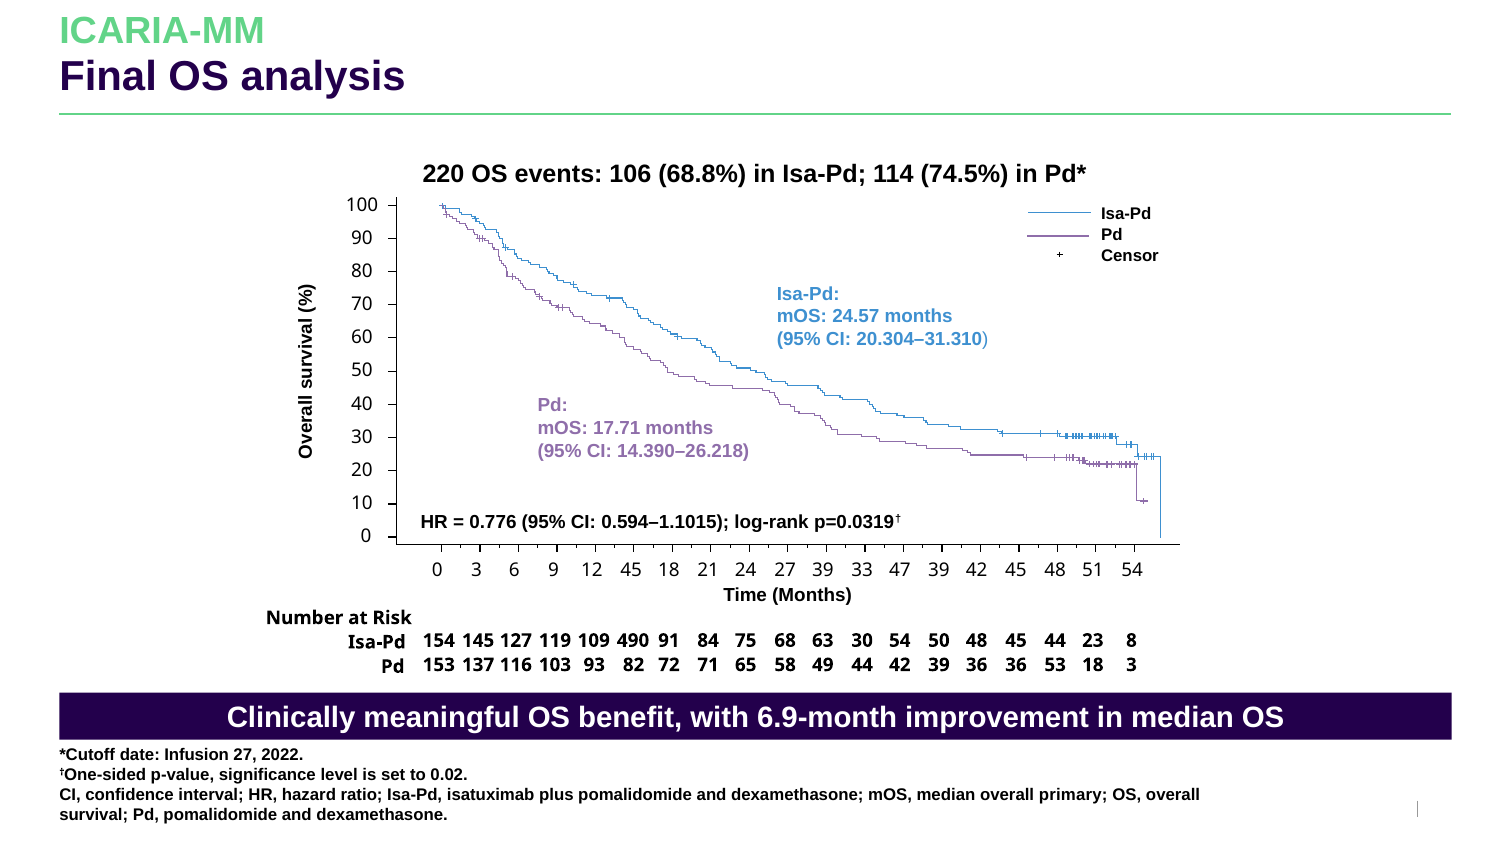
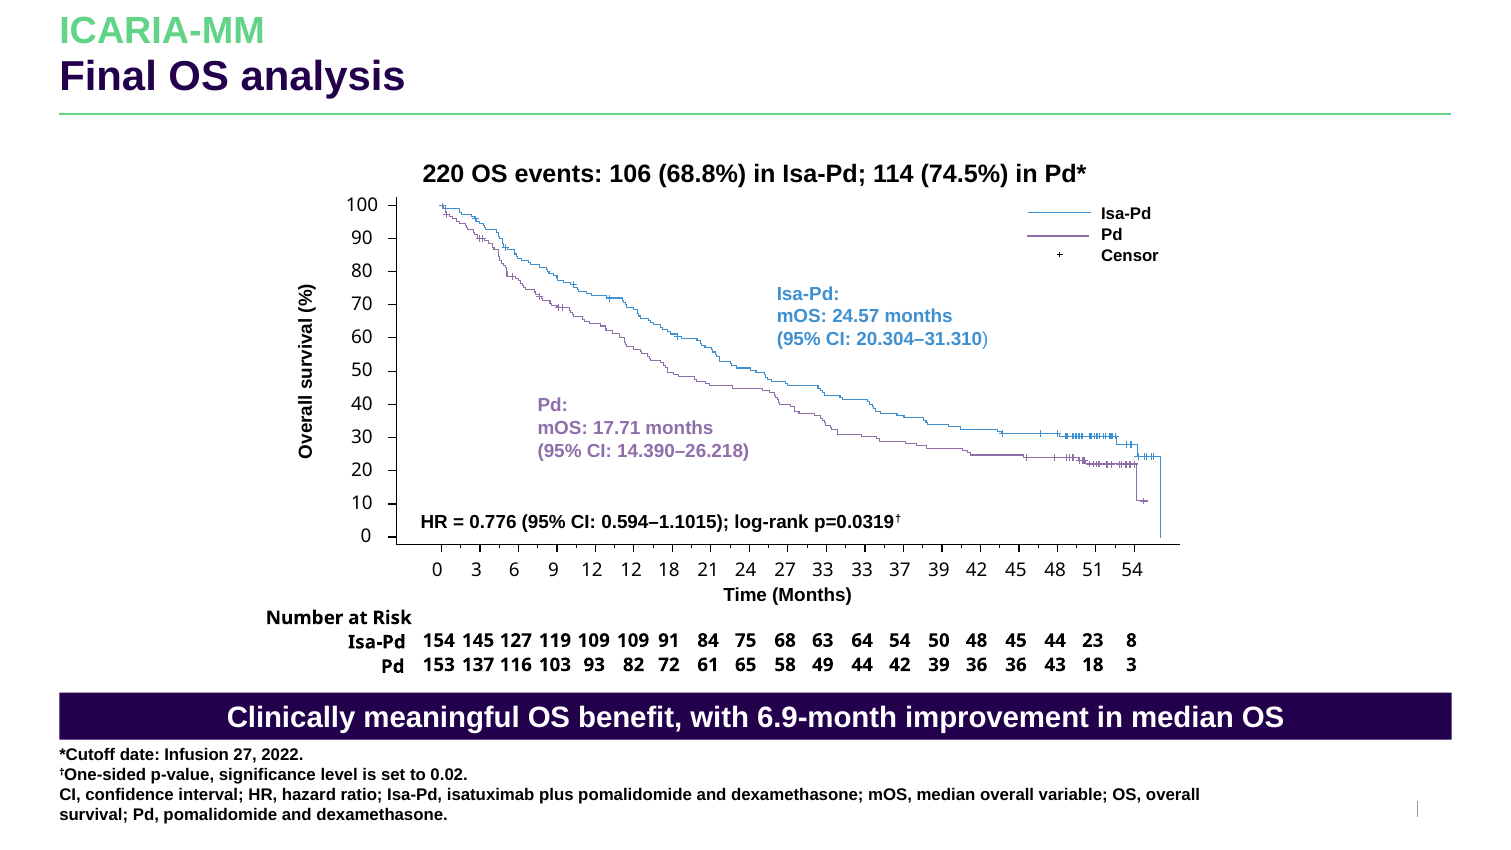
12 45: 45 -> 12 (631, 570)
27 39: 39 -> 33 (823, 570)
47: 47 -> 37 (900, 570)
109 490: 490 -> 109 (633, 640)
63 30: 30 -> 64 (862, 640)
71: 71 -> 61 (708, 665)
53: 53 -> 43 (1055, 665)
primary: primary -> variable (1073, 795)
